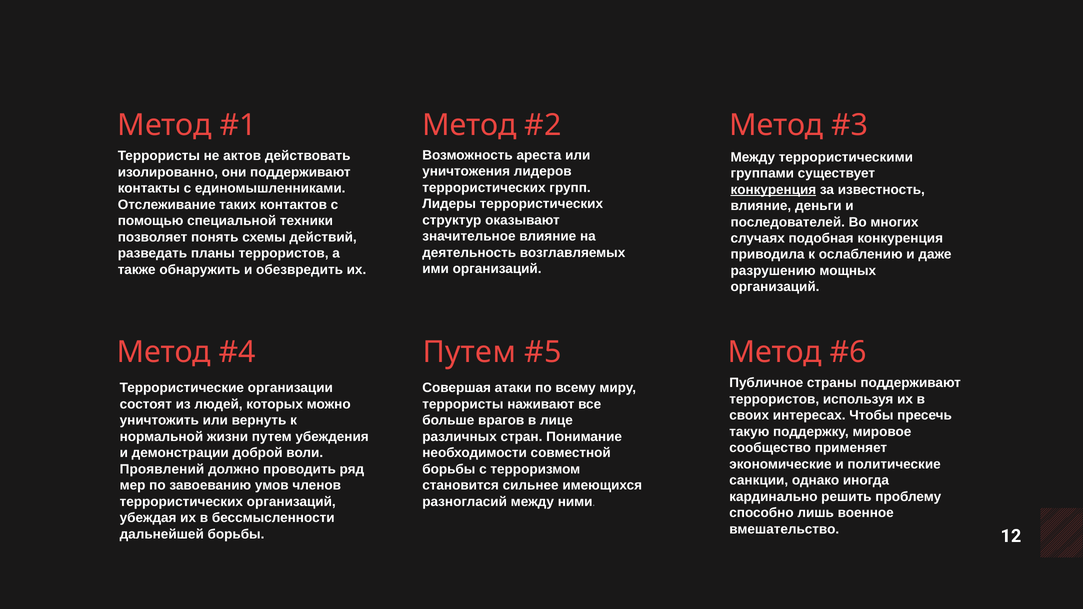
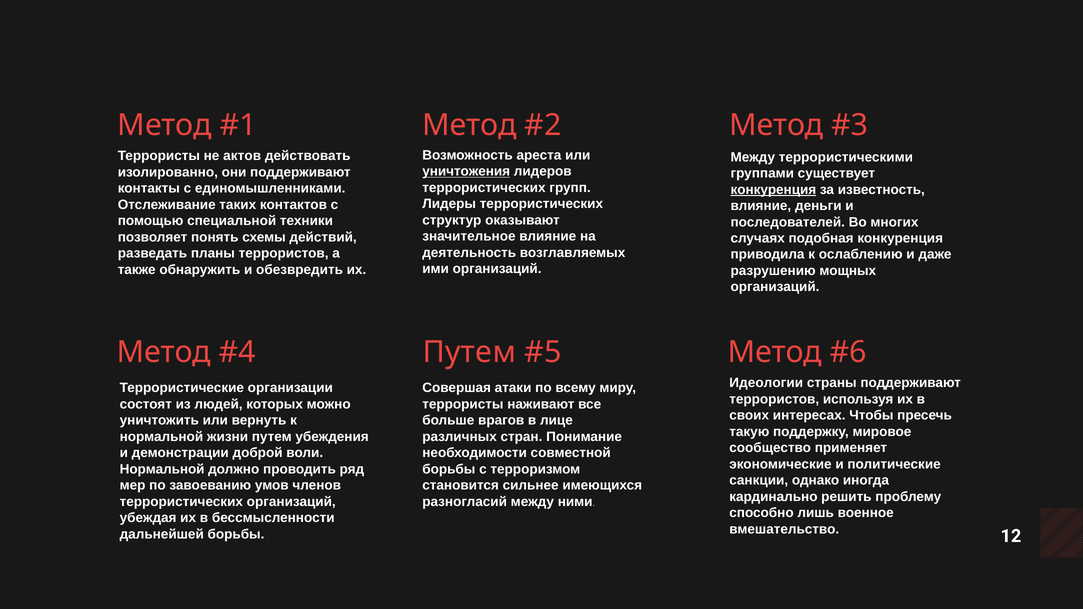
уничтожения underline: none -> present (466, 172)
Публичное: Публичное -> Идеологии (766, 383)
Проявлений: Проявлений -> Нормальной (162, 469)
